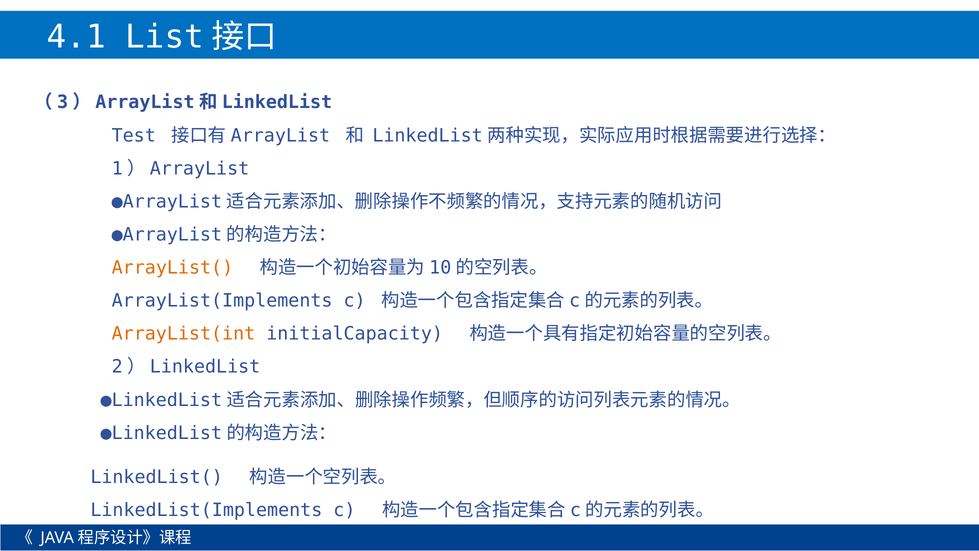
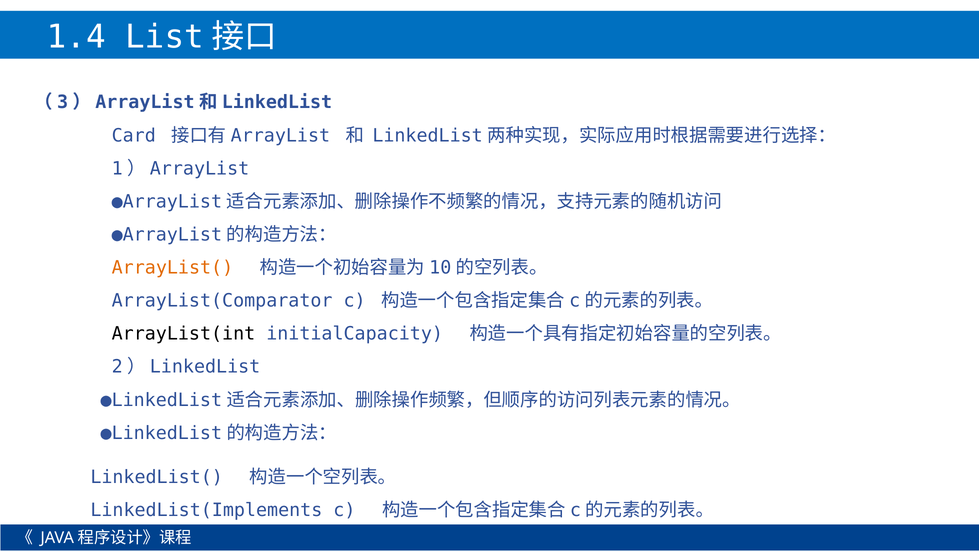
4.1: 4.1 -> 1.4 (76, 37)
Test: Test -> Card (134, 135)
ArrayList(Implements: ArrayList(Implements -> ArrayList(Comparator (222, 301)
ArrayList(int colour: orange -> black (183, 334)
